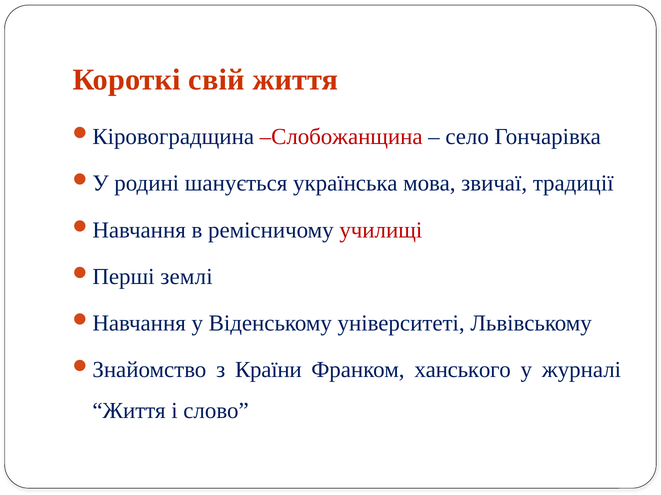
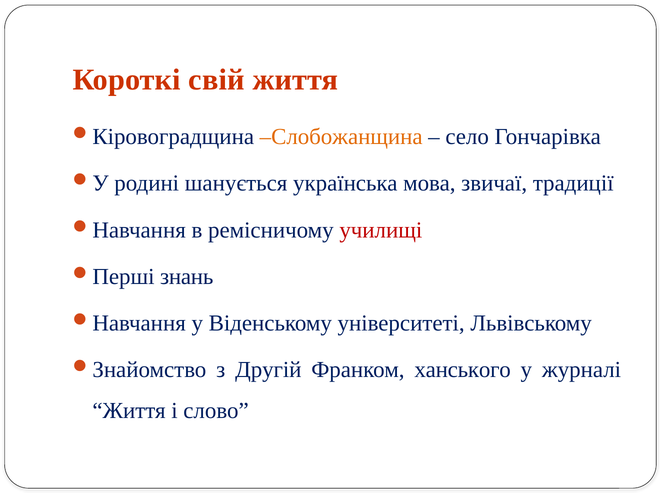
Слобожанщина colour: red -> orange (341, 137)
землі: землі -> знань (187, 277)
Країни: Країни -> Другій (268, 370)
